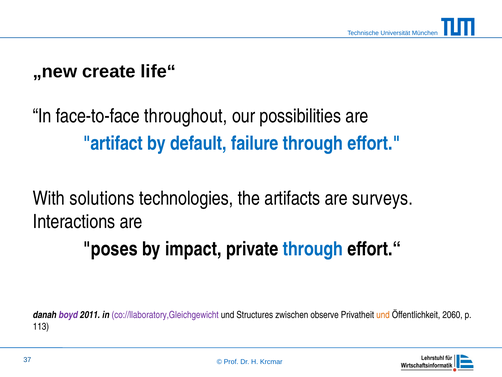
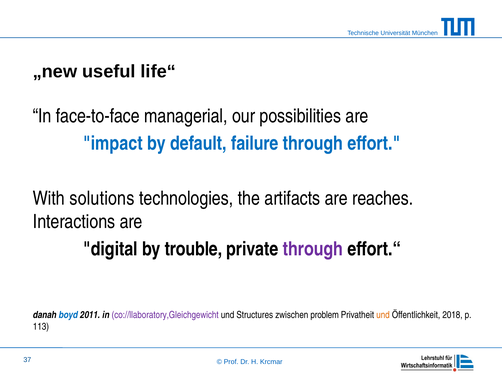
create: create -> useful (109, 72)
throughout: throughout -> managerial (186, 116)
artifact: artifact -> impact (113, 143)
surveys: surveys -> reaches (383, 198)
poses: poses -> digital (110, 249)
impact: impact -> trouble (193, 249)
through colour: blue -> purple (313, 249)
boyd colour: purple -> blue (68, 315)
observe: observe -> problem (325, 315)
2060: 2060 -> 2018 (452, 315)
